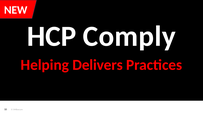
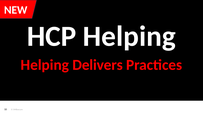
HCP Comply: Comply -> Helping (129, 36)
